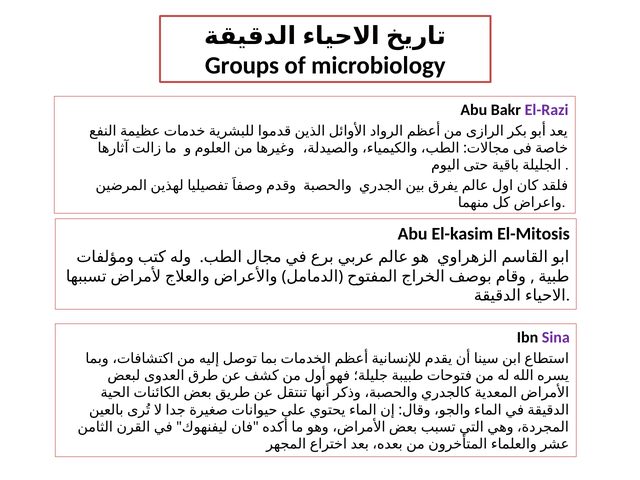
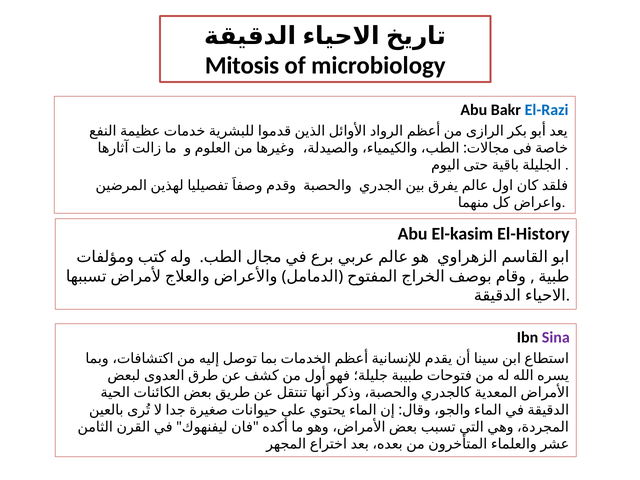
Groups: Groups -> Mitosis (242, 66)
El-Razi colour: purple -> blue (547, 110)
El-Mitosis: El-Mitosis -> El-History (533, 234)
